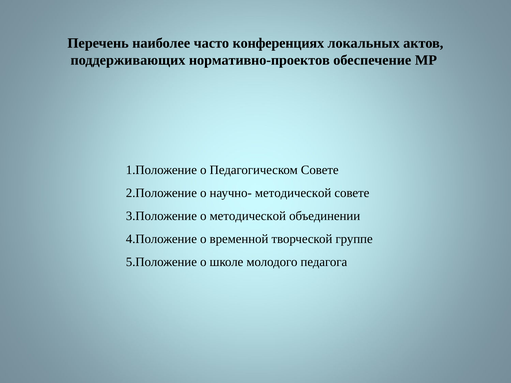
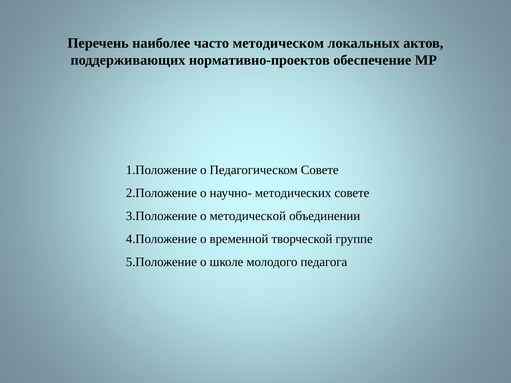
конференциях: конференциях -> методическом (278, 43)
научно- методической: методической -> методических (293, 193)
